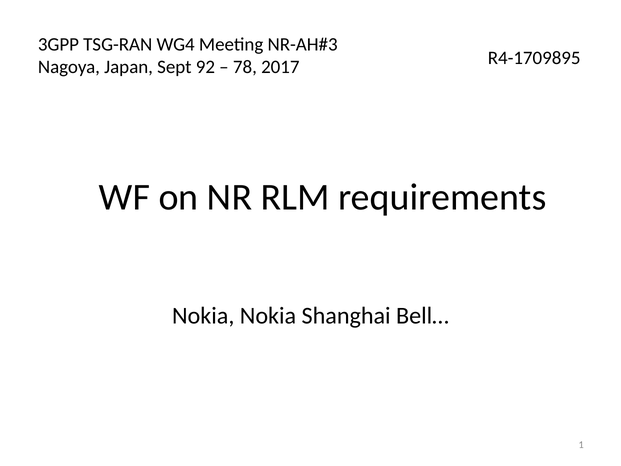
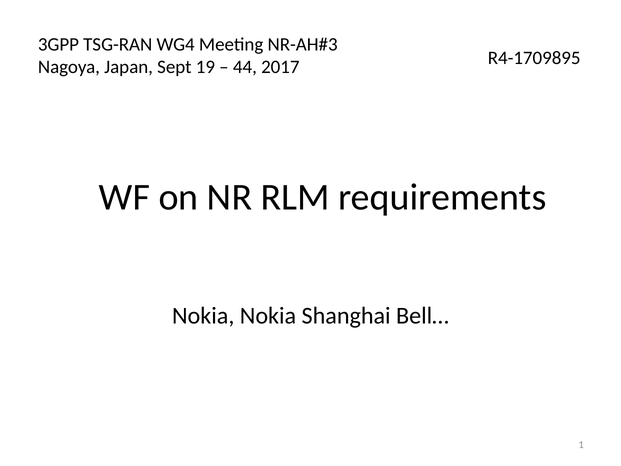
92: 92 -> 19 (205, 67)
78: 78 -> 44 (245, 67)
